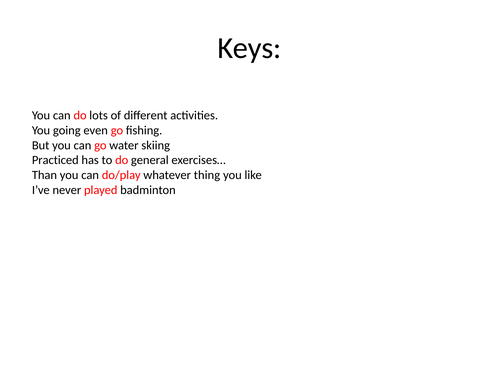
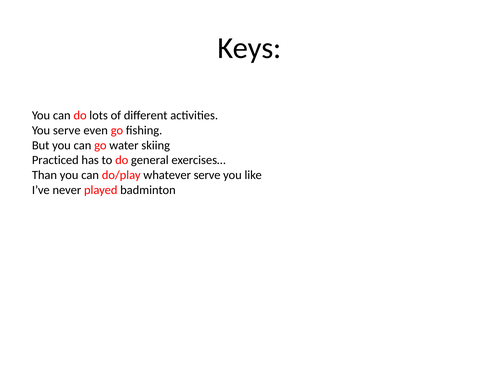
You going: going -> serve (67, 130)
whatever thing: thing -> serve (207, 175)
